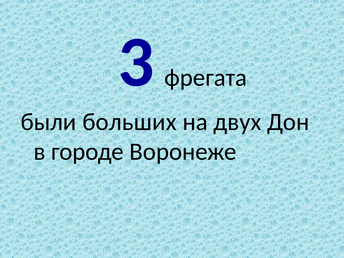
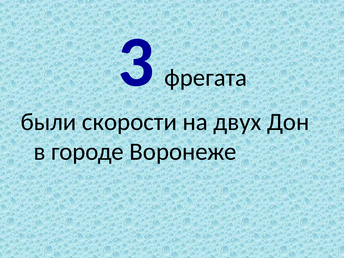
больших: больших -> скорости (130, 122)
